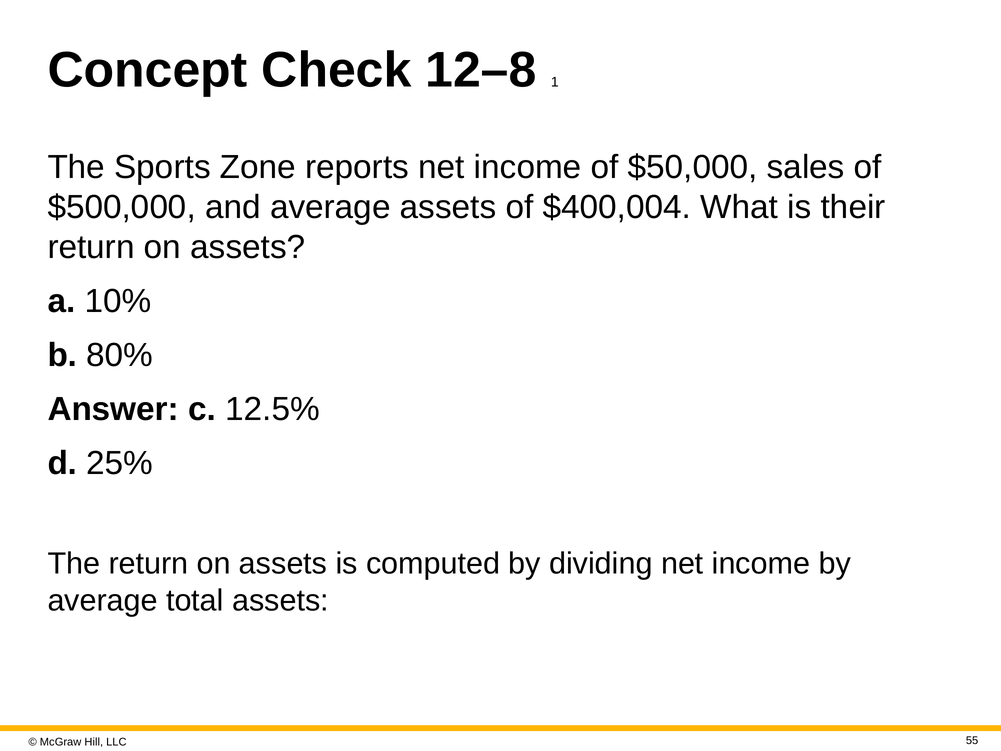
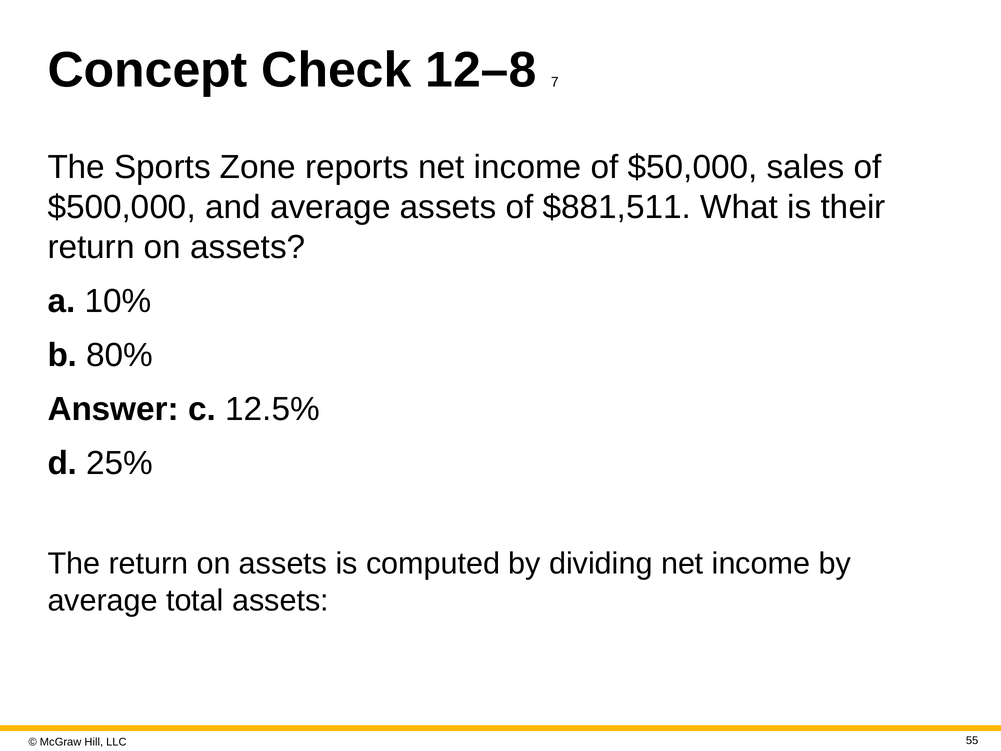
1: 1 -> 7 (555, 82)
$400,004: $400,004 -> $881,511 (617, 207)
